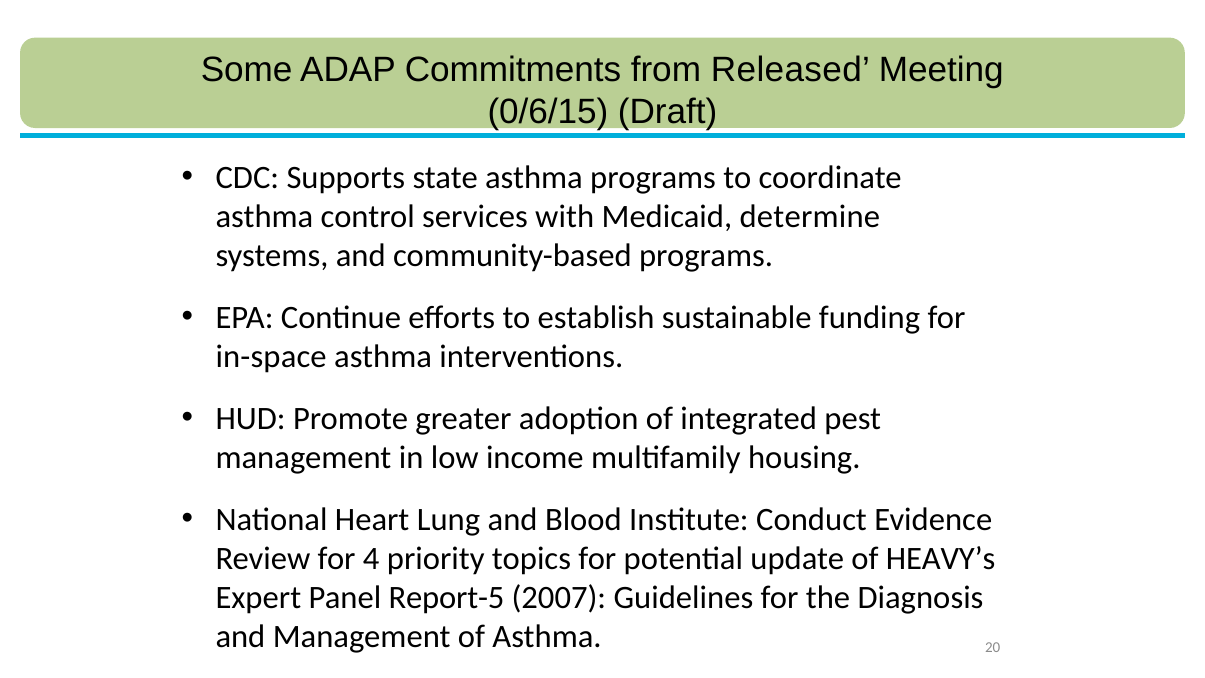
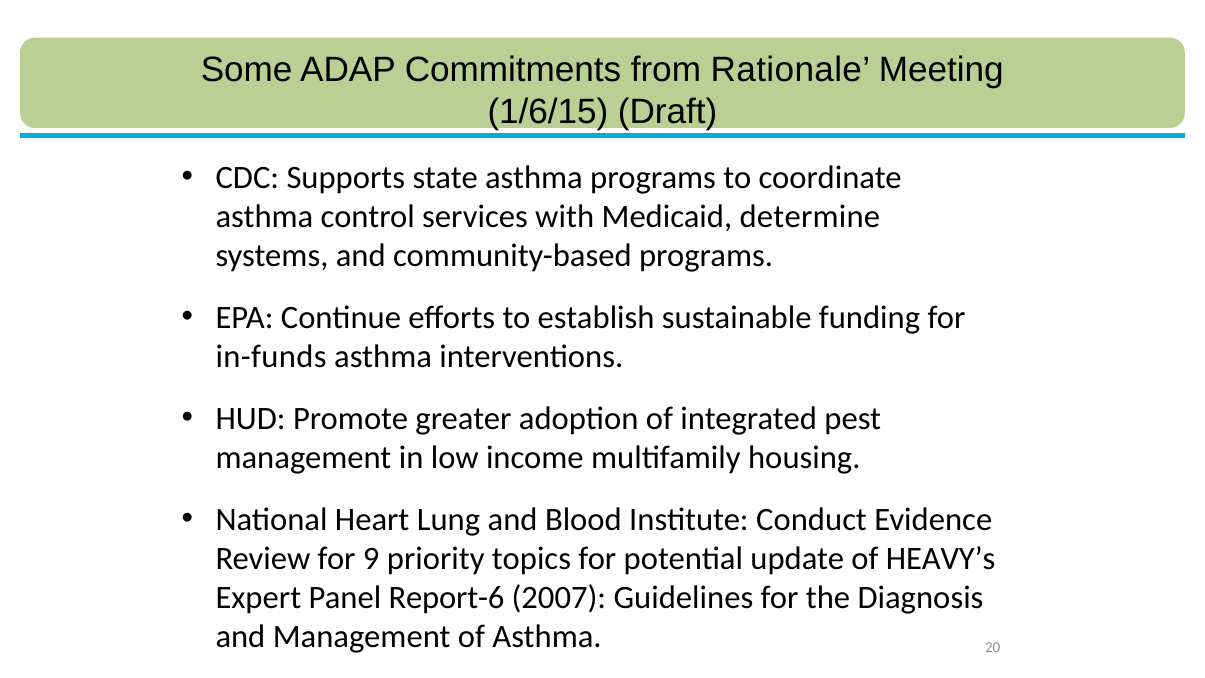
Released: Released -> Rationale (790, 70)
0/6/15: 0/6/15 -> 1/6/15 (548, 112)
in-space: in-space -> in-funds (271, 357)
4: 4 -> 9 (371, 558)
Report-5: Report-5 -> Report-6 (447, 597)
